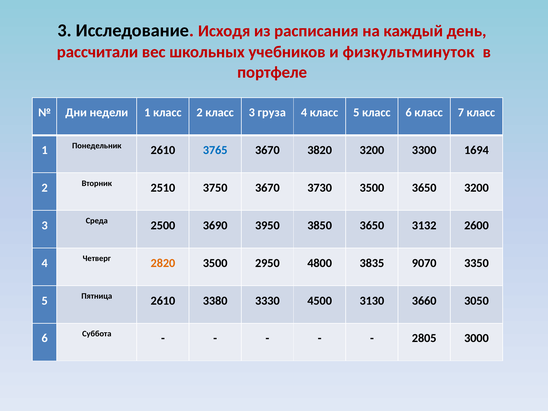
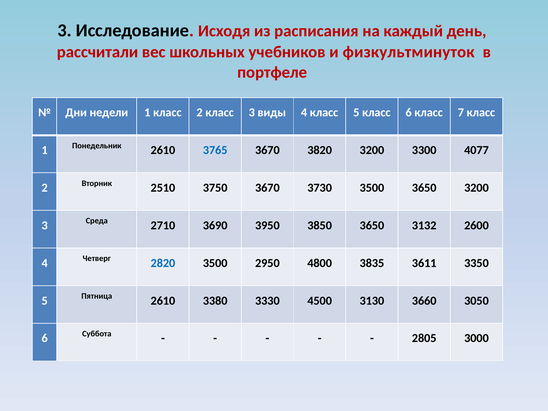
груза: груза -> виды (272, 113)
1694: 1694 -> 4077 (476, 150)
2500: 2500 -> 2710 (163, 225)
2820 colour: orange -> blue (163, 263)
9070: 9070 -> 3611 (424, 263)
